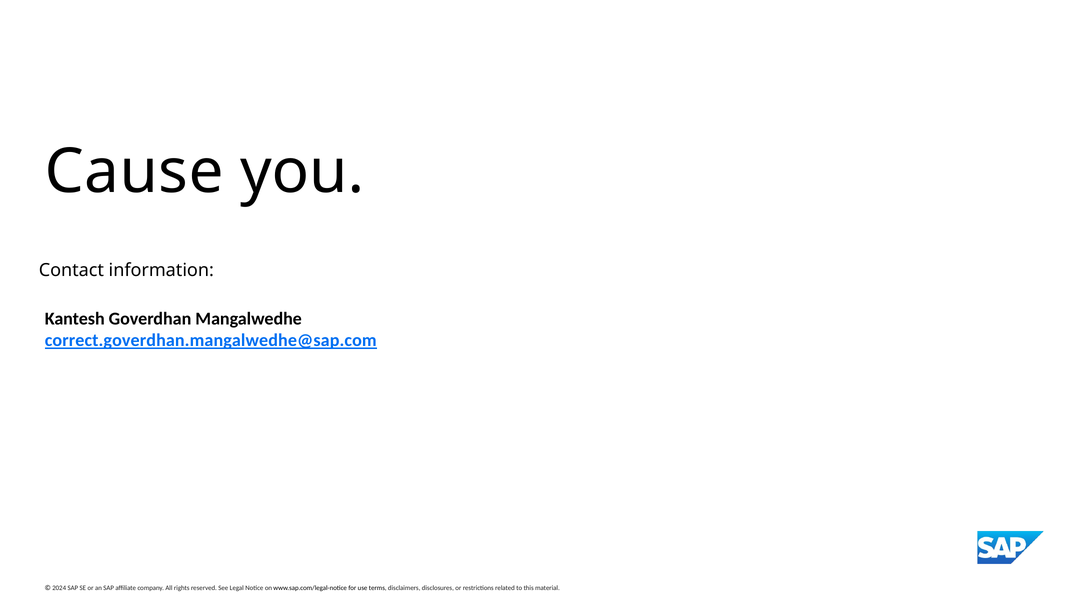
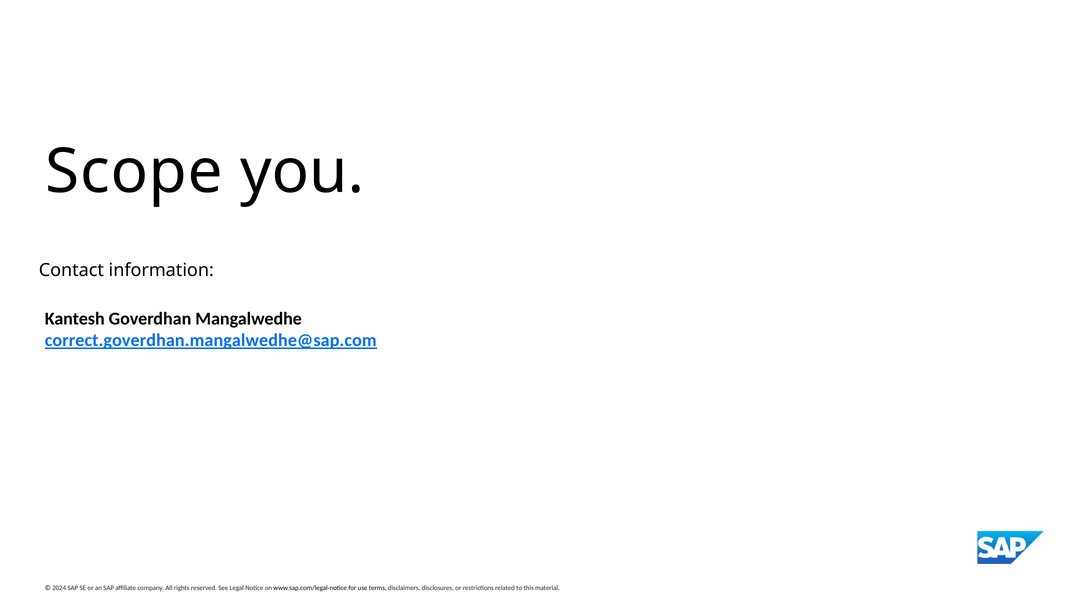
Cause: Cause -> Scope (134, 172)
